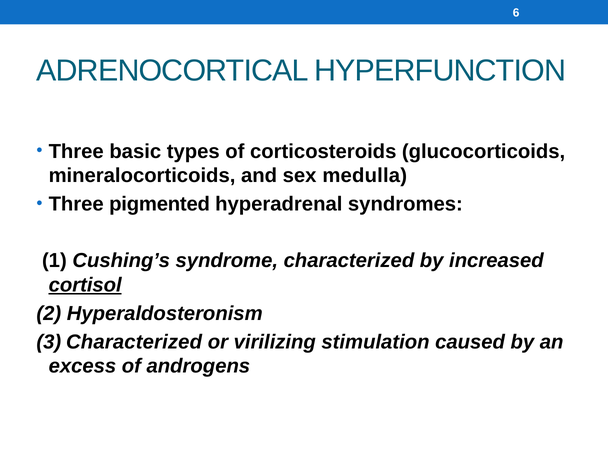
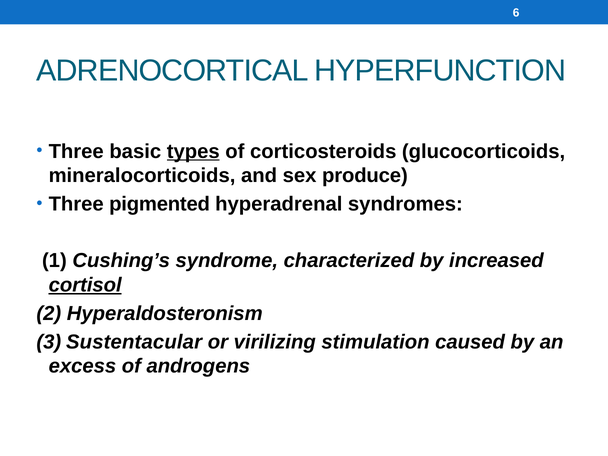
types underline: none -> present (193, 151)
medulla: medulla -> produce (365, 176)
3 Characterized: Characterized -> Sustentacular (134, 342)
